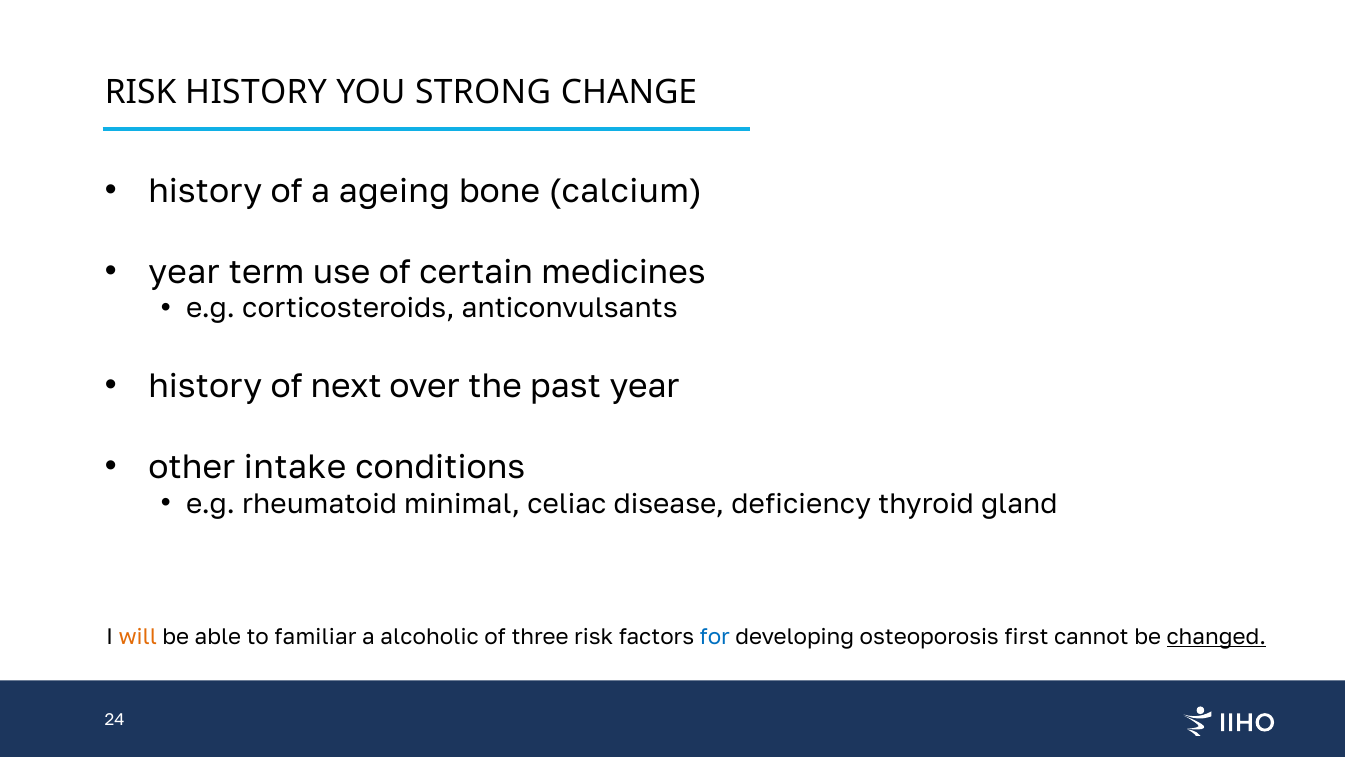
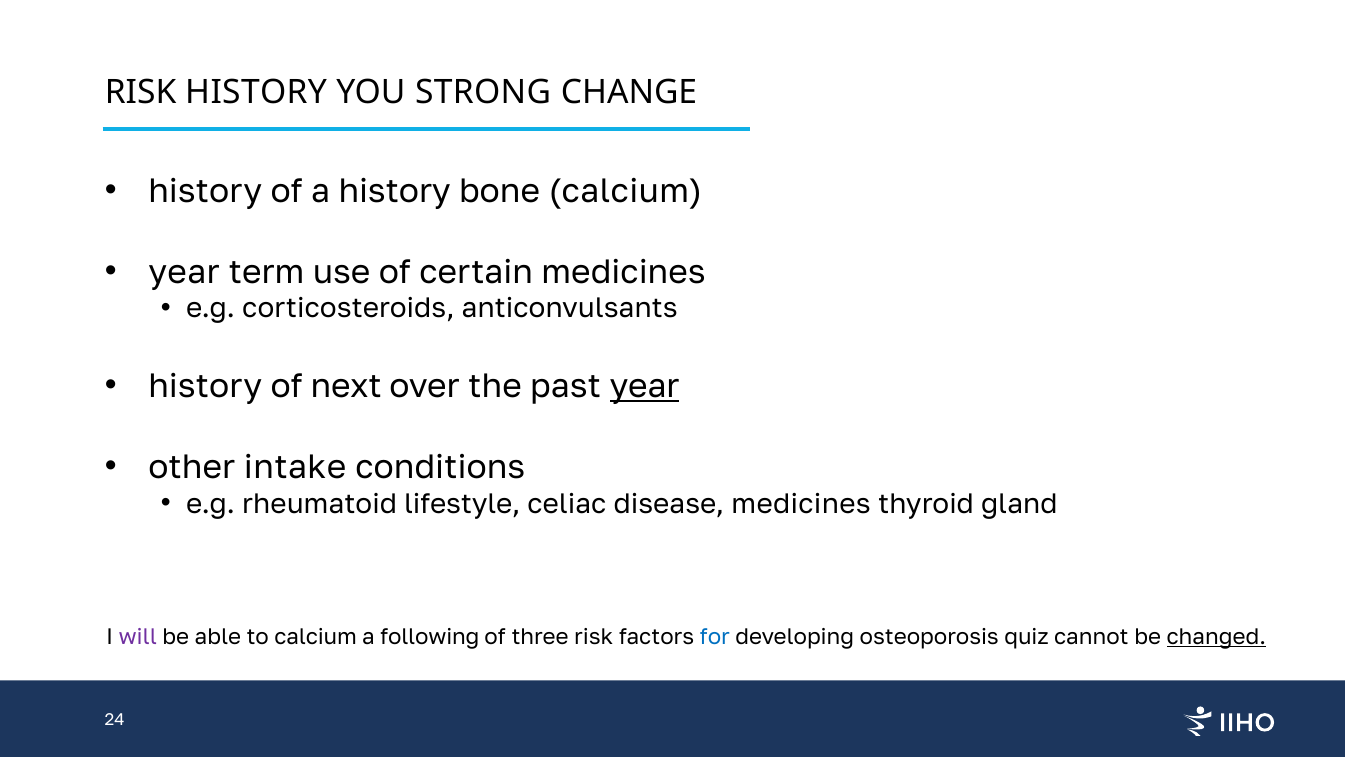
a ageing: ageing -> history (395, 191)
year underline: none -> present (645, 386)
minimal: minimal -> lifestyle (462, 503)
disease deficiency: deficiency -> medicines (801, 503)
will colour: orange -> purple (138, 637)
to familiar: familiar -> calcium (316, 637)
alcoholic: alcoholic -> following (430, 637)
first: first -> quiz (1027, 637)
